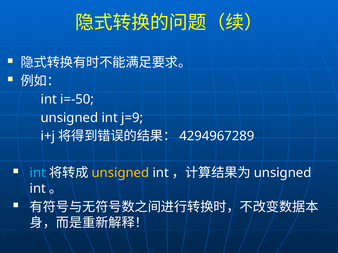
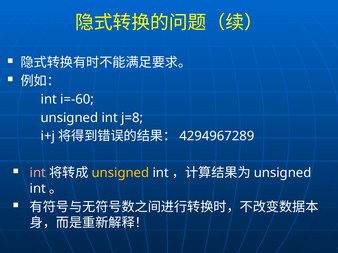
i=-50: i=-50 -> i=-60 (77, 100)
j=9: j=9 -> j=8 (132, 118)
int colour: light blue -> pink (38, 173)
